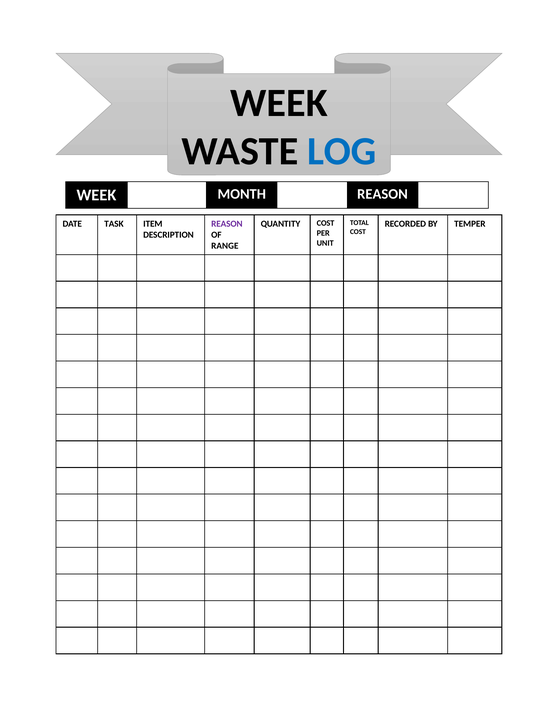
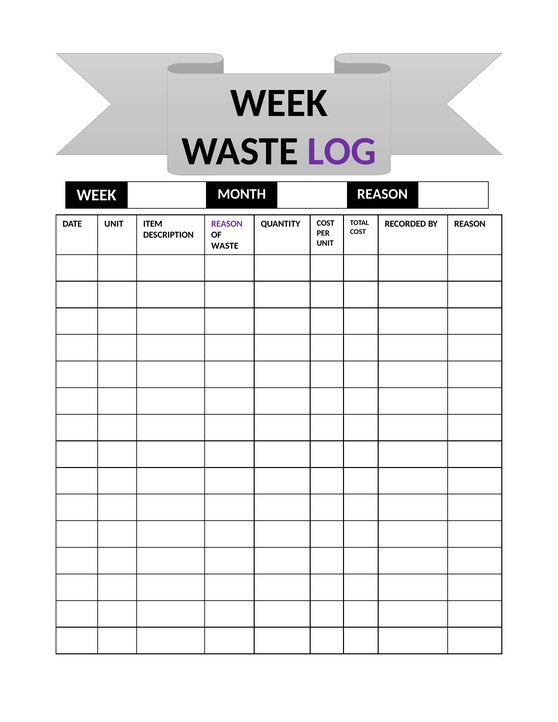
LOG colour: blue -> purple (342, 151)
DATE TASK: TASK -> UNIT (114, 224)
BY TEMPER: TEMPER -> REASON (470, 224)
RANGE: RANGE -> WASTE (225, 246)
